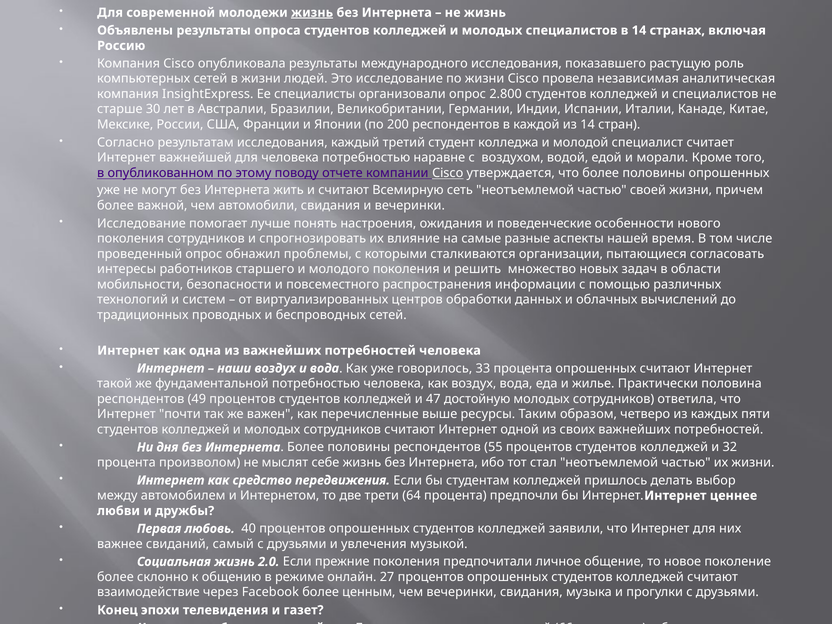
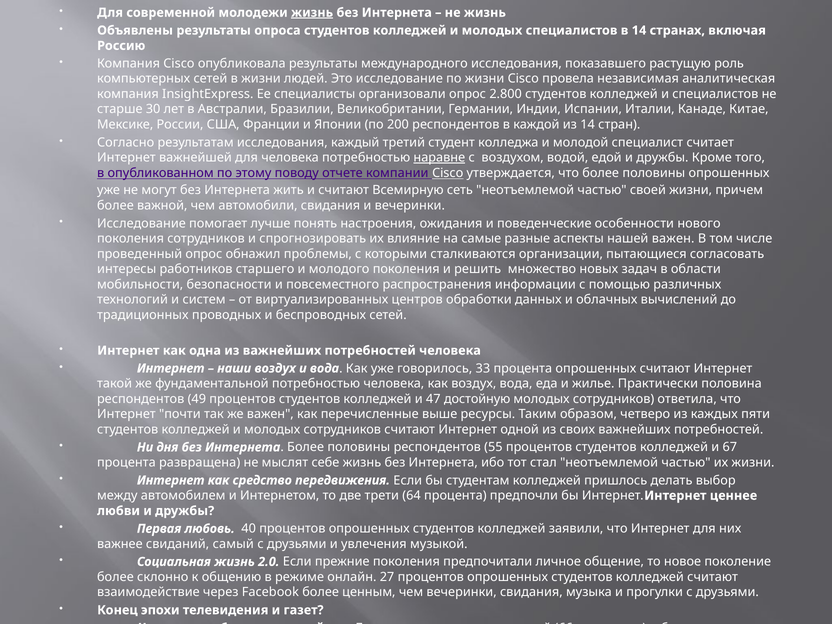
наравне underline: none -> present (439, 158)
едой и морали: морали -> дружбы (662, 158)
нашей время: время -> важен (673, 239)
32: 32 -> 67 (730, 447)
произволом: произволом -> развращена (200, 463)
